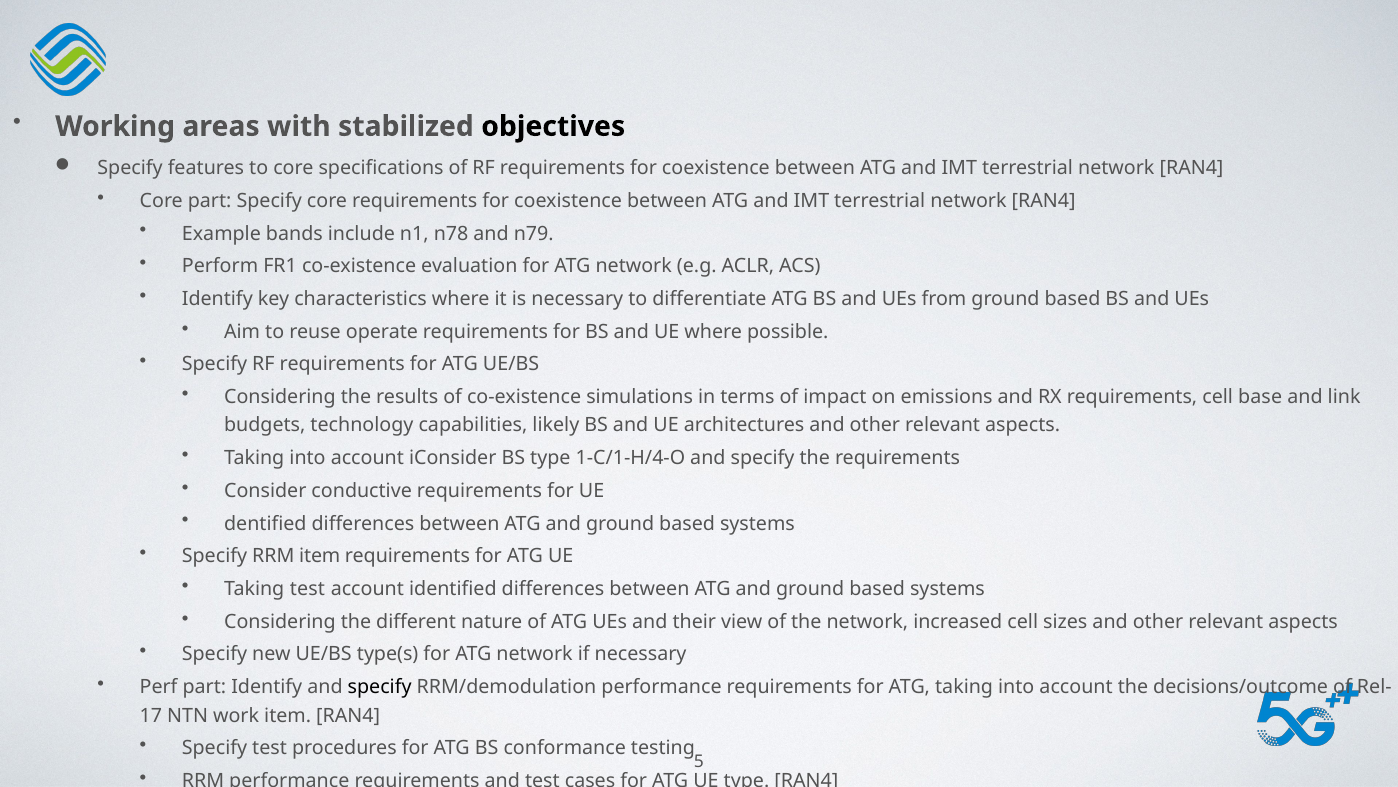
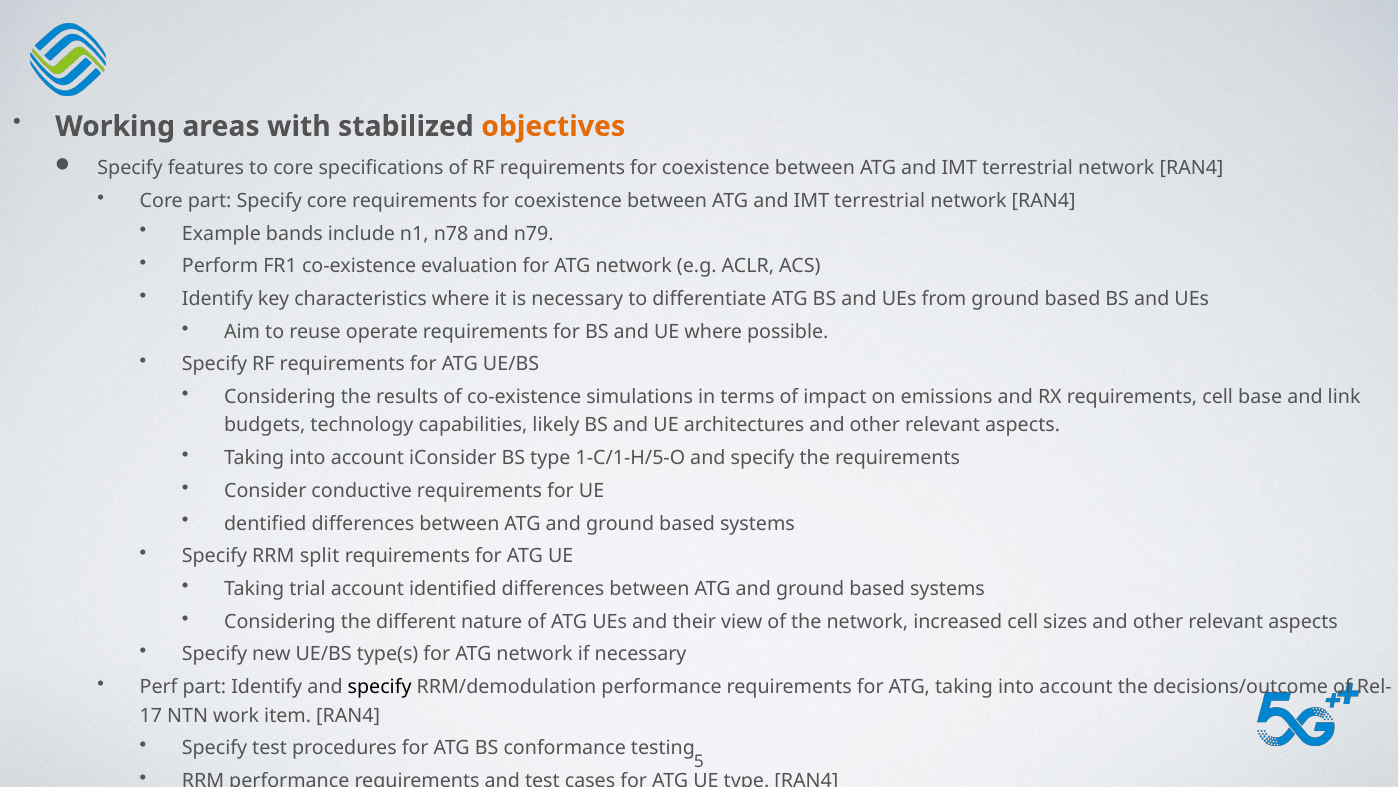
objectives colour: black -> orange (553, 126)
1-C/1-H/4-O: 1-C/1-H/4-O -> 1-C/1-H/5-O (630, 458)
RRM item: item -> split (320, 556)
Taking test: test -> trial (308, 589)
